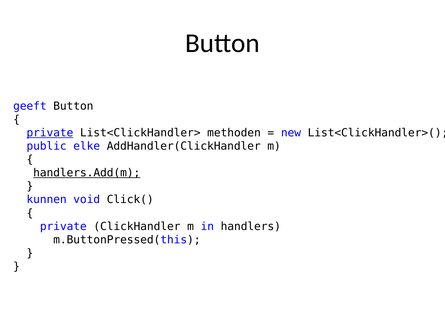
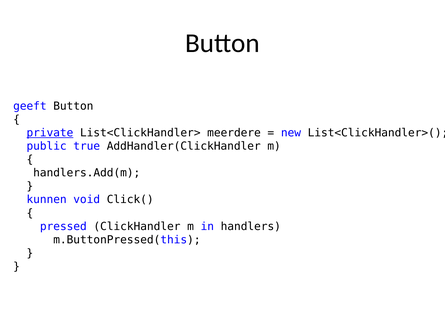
methoden: methoden -> meerdere (234, 133)
elke: elke -> true (87, 146)
handlers.Add(m underline: present -> none (87, 173)
private: private -> pressed (63, 226)
